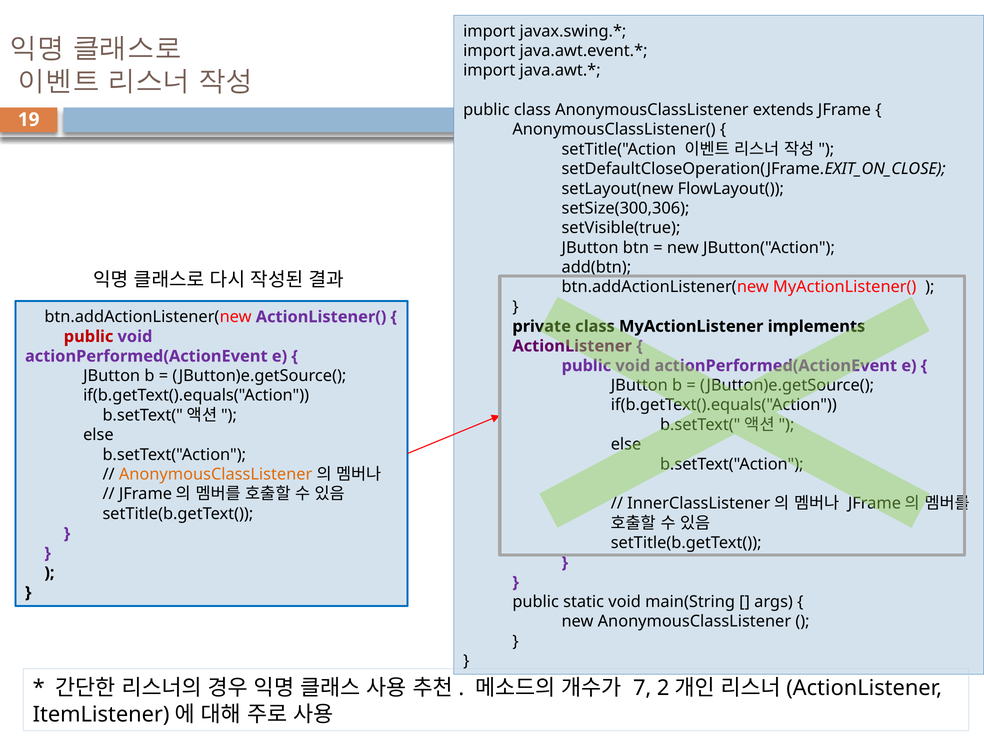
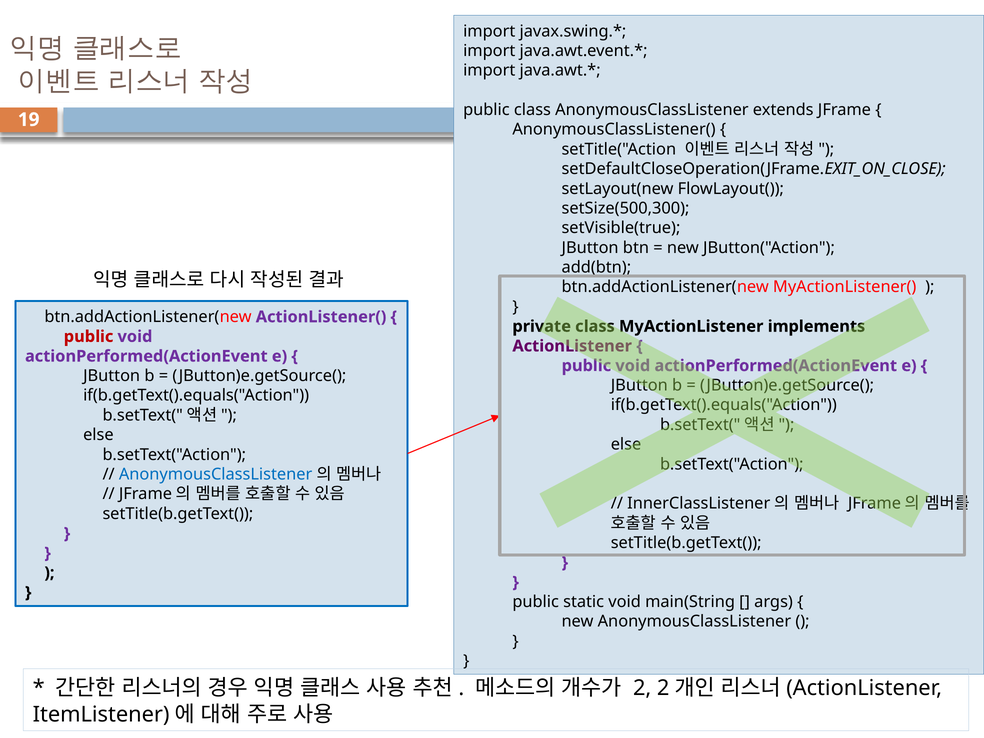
setSize(300,306: setSize(300,306 -> setSize(500,300 (626, 208)
AnonymousClassListener colour: orange -> blue (216, 474)
7: 7 -> 2 (642, 688)
